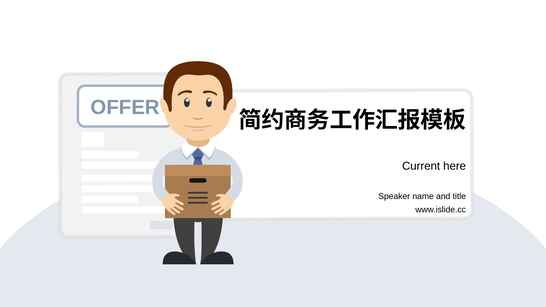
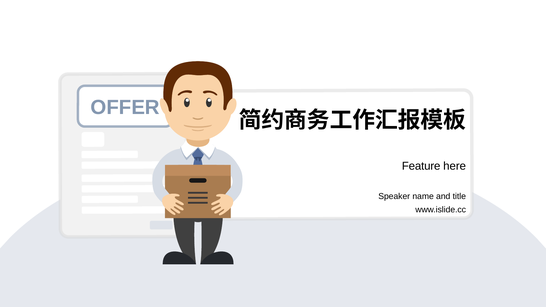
Current: Current -> Feature (421, 166)
